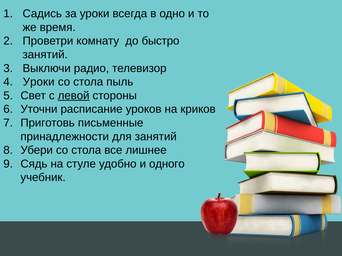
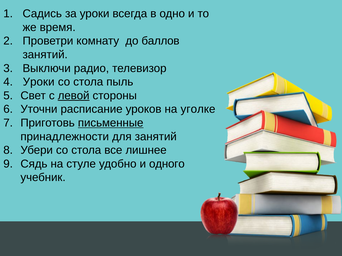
быстро: быстро -> баллов (160, 41)
криков: криков -> уголке (198, 109)
письменные underline: none -> present (111, 123)
